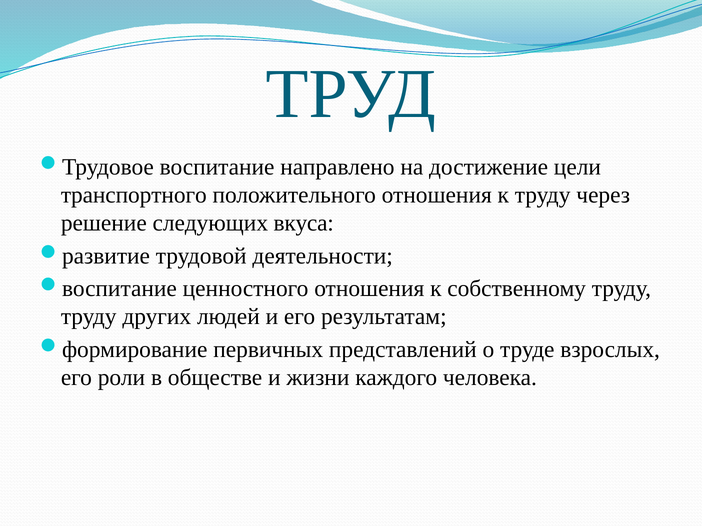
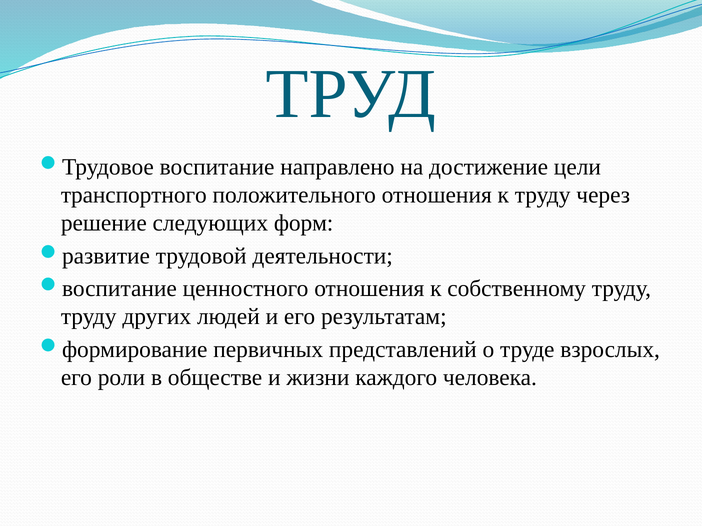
вкуса: вкуса -> форм (304, 223)
